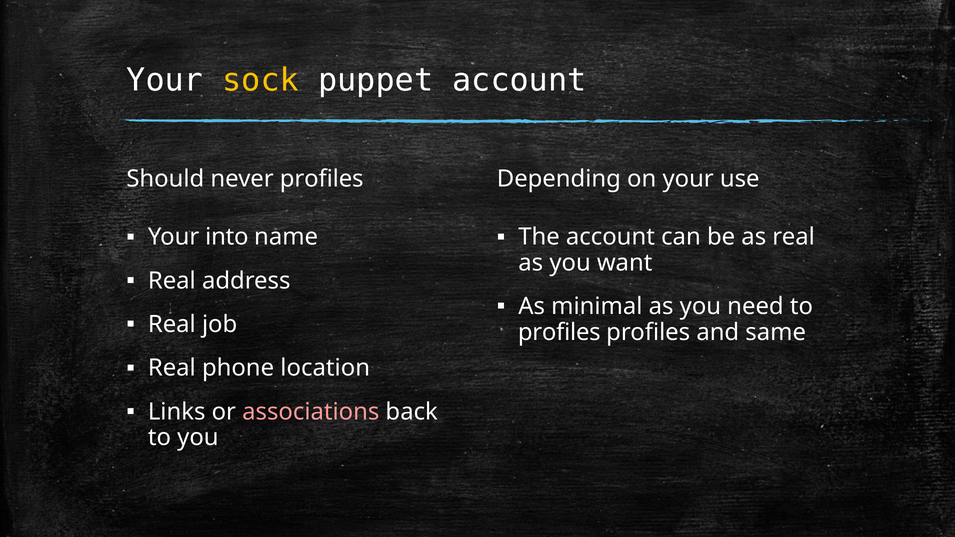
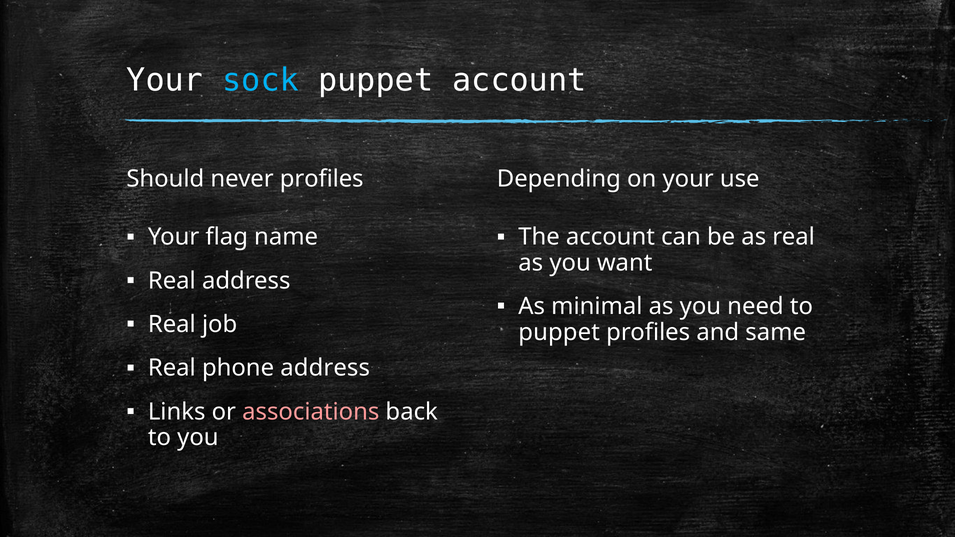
sock colour: yellow -> light blue (261, 80)
into: into -> flag (227, 237)
profiles: profiles -> puppet (559, 333)
phone location: location -> address (325, 368)
